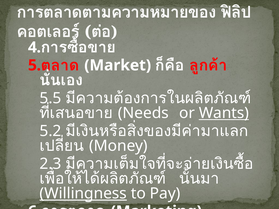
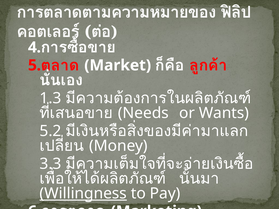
5.5: 5.5 -> 1.3 (51, 98)
Wants underline: present -> none (224, 113)
2.3: 2.3 -> 3.3 (51, 164)
